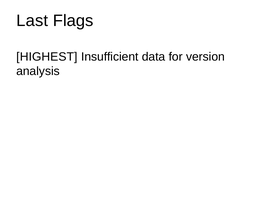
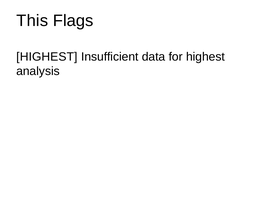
Last: Last -> This (32, 21)
for version: version -> highest (205, 57)
